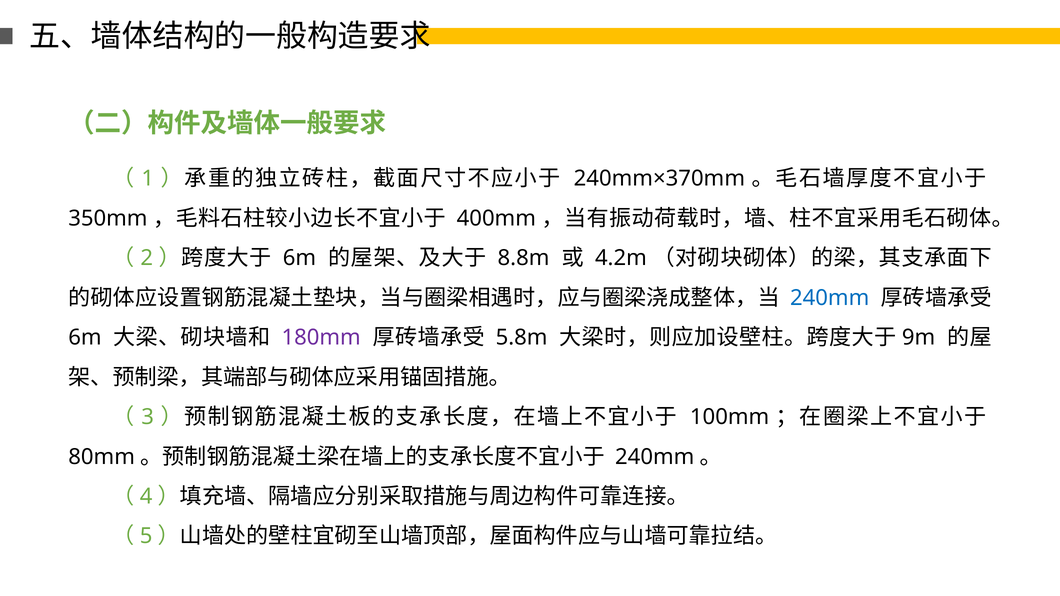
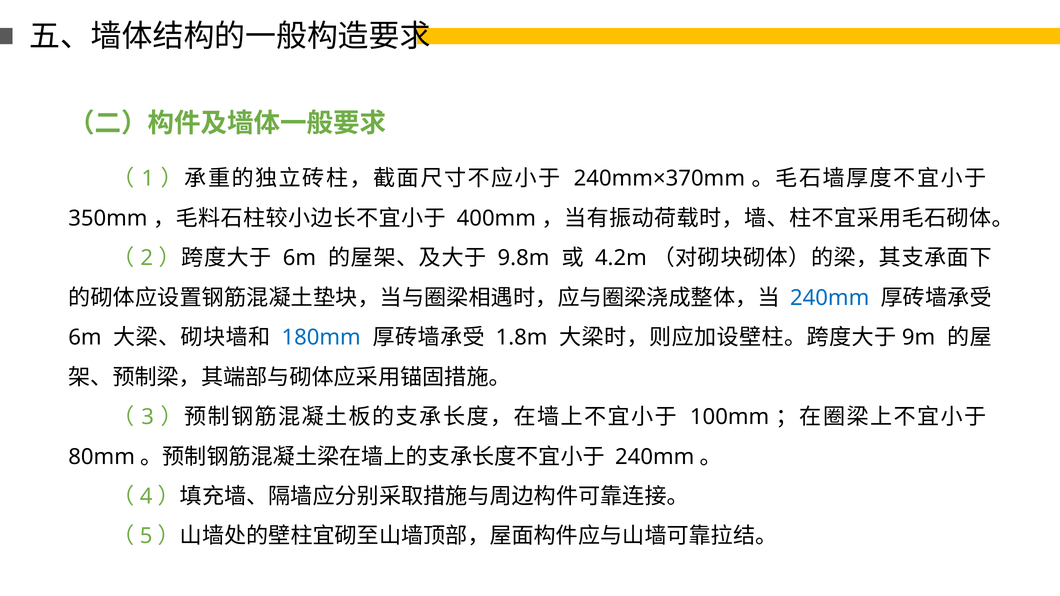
8.8m: 8.8m -> 9.8m (524, 258)
180mm colour: purple -> blue (321, 338)
5.8m: 5.8m -> 1.8m (522, 338)
